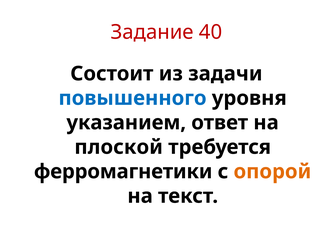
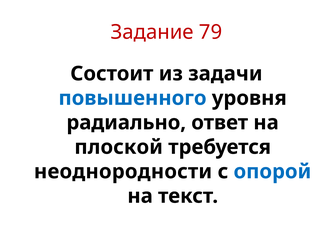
40: 40 -> 79 (211, 32)
указанием: указанием -> радиально (126, 123)
ферромагнетики: ферромагнетики -> неоднородности (123, 171)
опорой colour: orange -> blue (272, 171)
